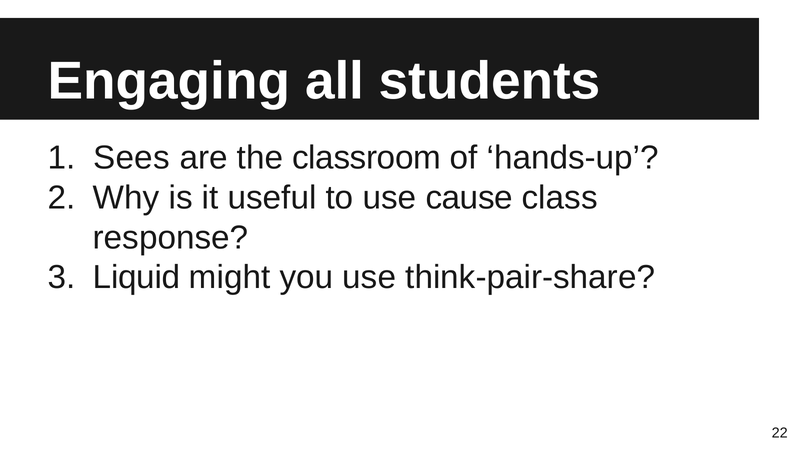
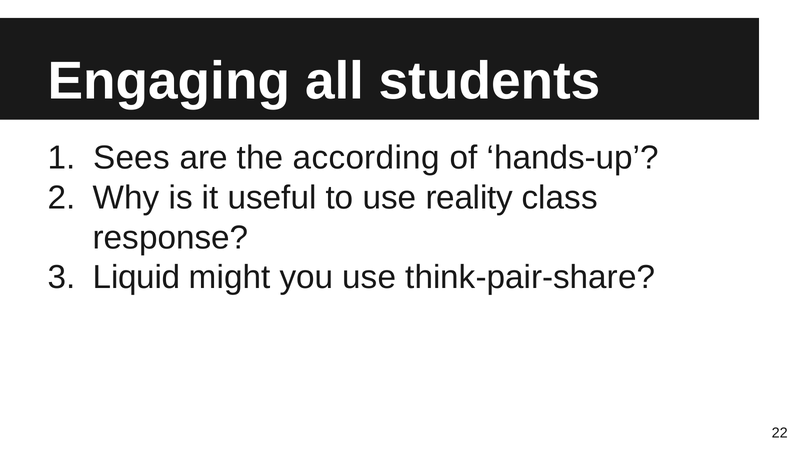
classroom: classroom -> according (366, 158)
cause: cause -> reality (469, 198)
